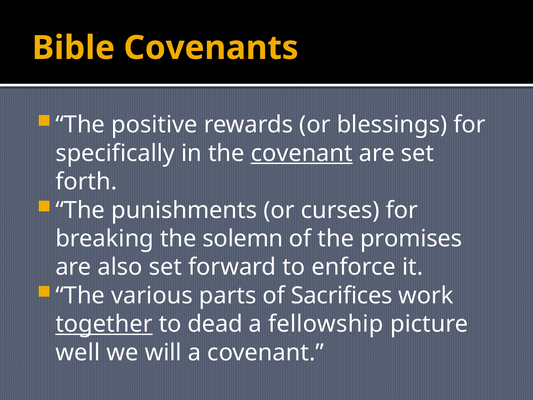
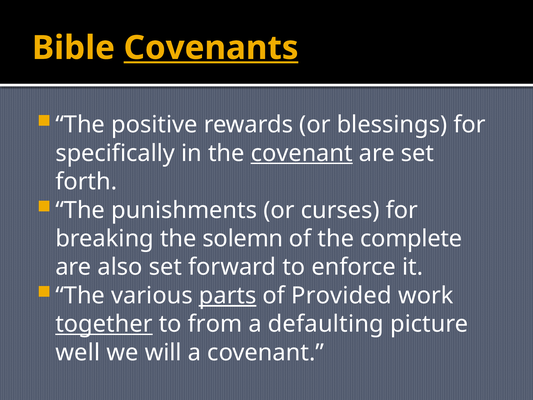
Covenants underline: none -> present (211, 48)
promises: promises -> complete (411, 239)
parts underline: none -> present (228, 295)
Sacrifices: Sacrifices -> Provided (341, 295)
dead: dead -> from (215, 324)
fellowship: fellowship -> defaulting (326, 324)
